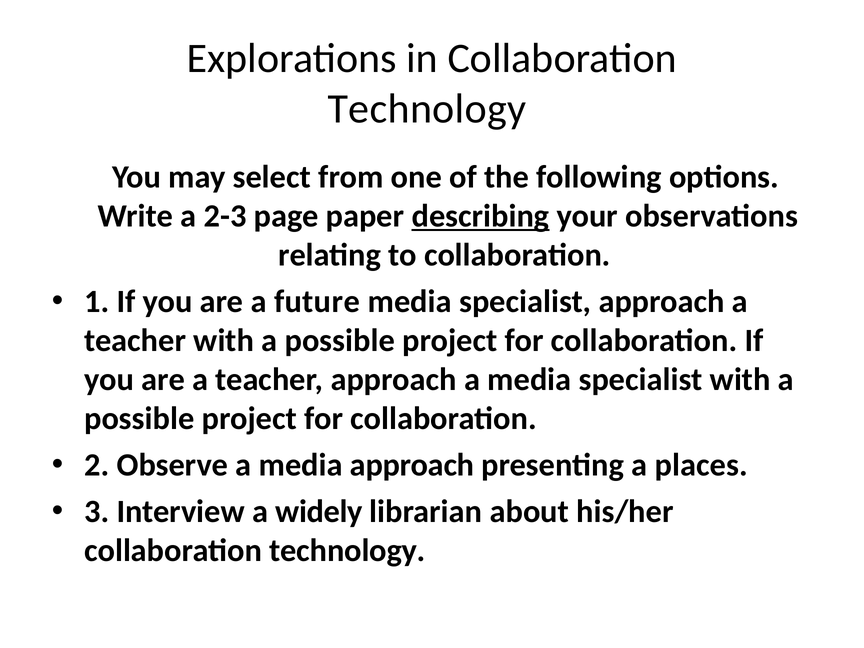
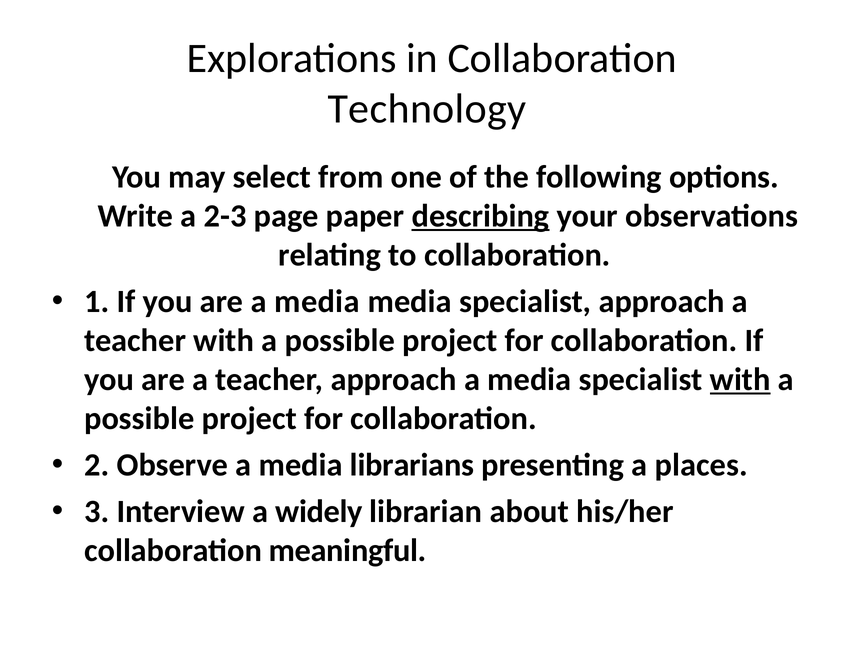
are a future: future -> media (317, 302)
with underline: none -> present (740, 379)
media approach: approach -> librarians (412, 465)
technology: technology -> meaningful (348, 551)
